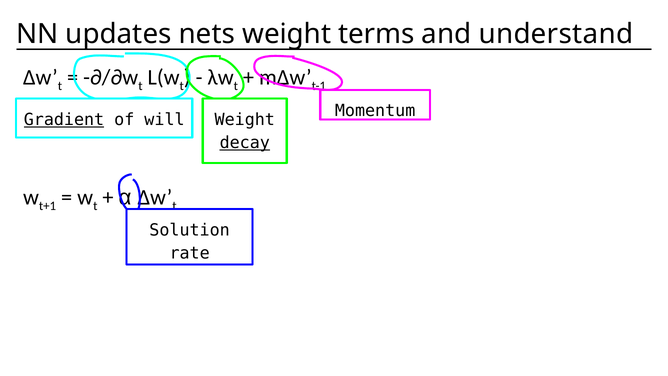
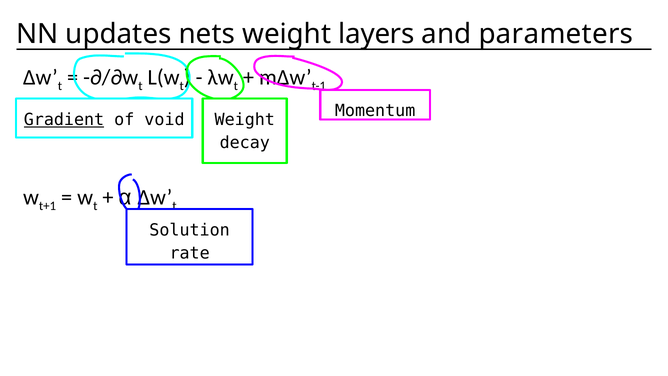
terms: terms -> layers (376, 34)
understand: understand -> parameters (556, 34)
will: will -> void (165, 119)
decay underline: present -> none (245, 143)
